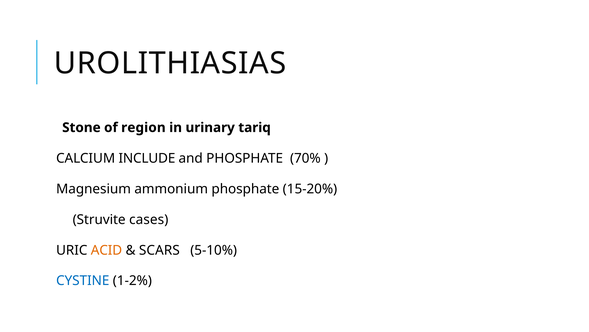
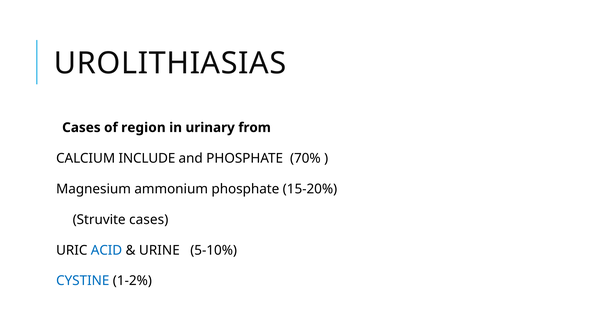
Stone: Stone -> Cases (81, 127)
tariq: tariq -> from (255, 127)
ACID colour: orange -> blue (107, 250)
SCARS: SCARS -> URINE (159, 250)
